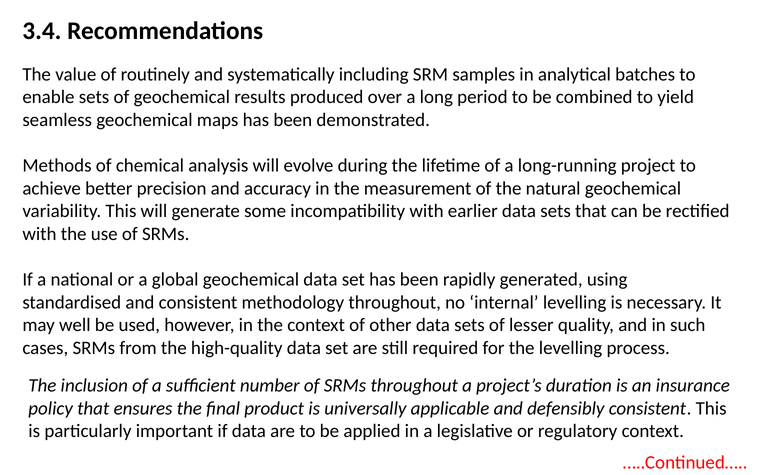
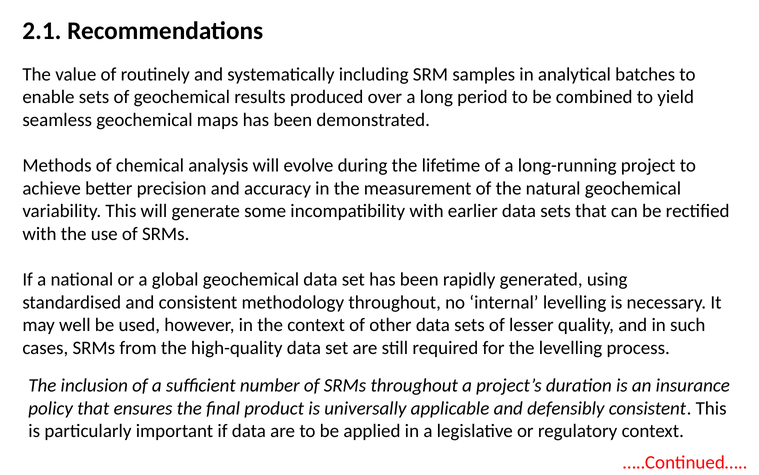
3.4: 3.4 -> 2.1 (42, 31)
